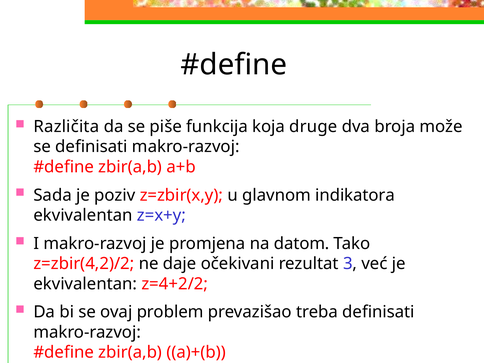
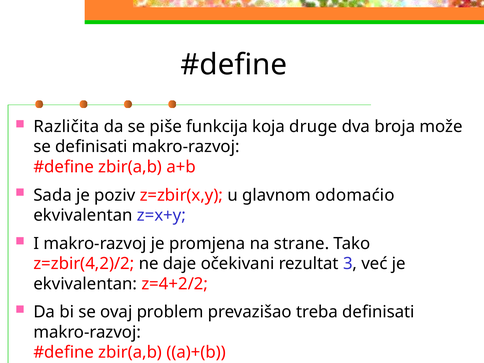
indikatora: indikatora -> odomaćio (355, 195)
datom: datom -> strane (302, 244)
